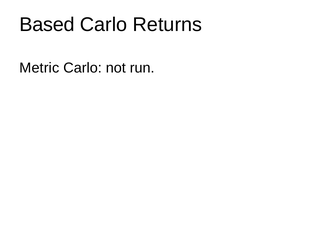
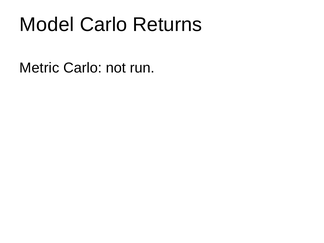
Based: Based -> Model (47, 25)
